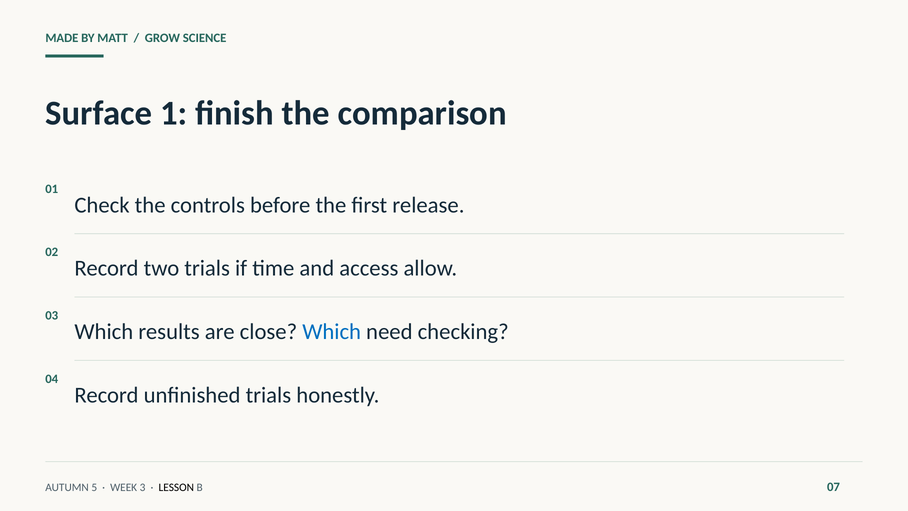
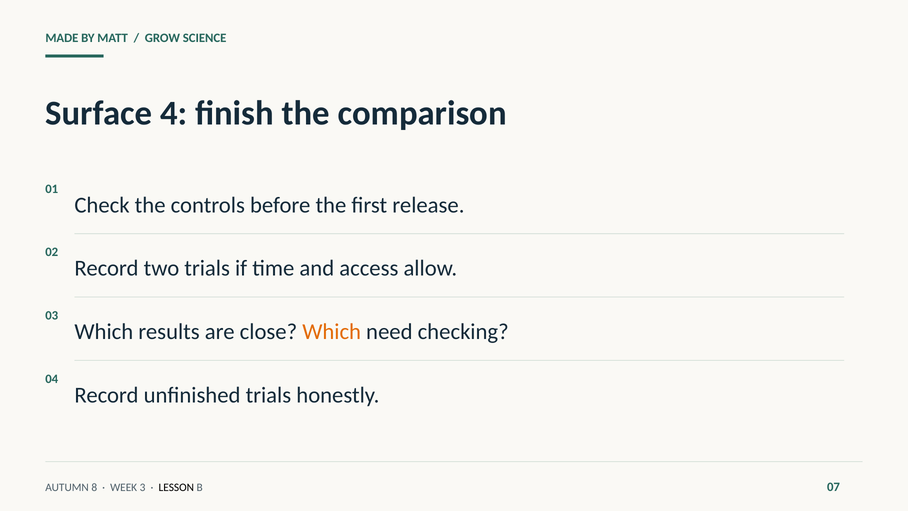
1: 1 -> 4 (174, 113)
Which colour: blue -> orange (332, 332)
5: 5 -> 8 (94, 487)
